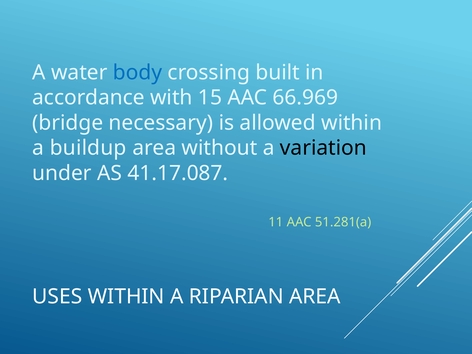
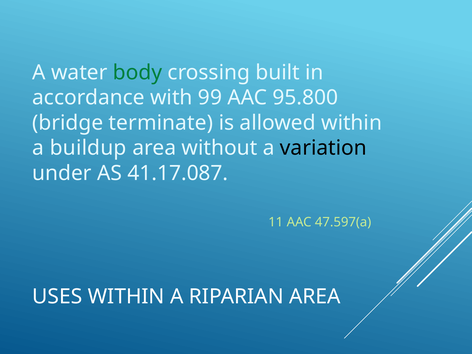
body colour: blue -> green (137, 73)
15: 15 -> 99 (210, 98)
66.969: 66.969 -> 95.800 (305, 98)
necessary: necessary -> terminate (161, 123)
51.281(a: 51.281(a -> 47.597(a (343, 222)
